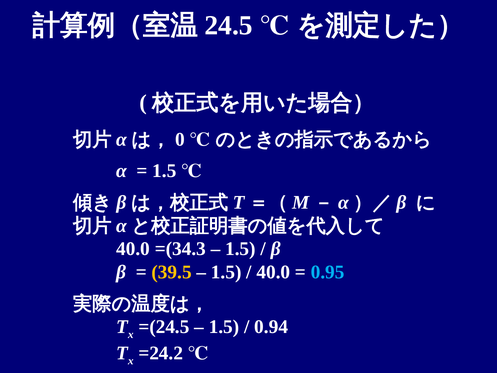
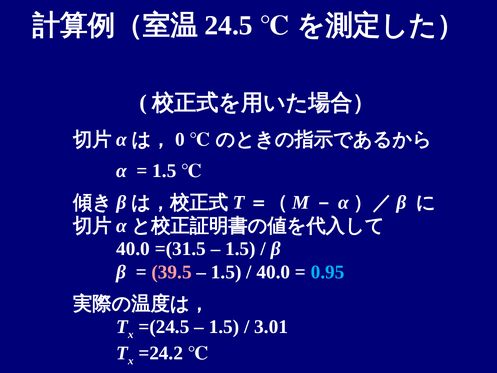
=(34.3: =(34.3 -> =(31.5 (180, 249)
39.5 colour: yellow -> pink (172, 272)
0.94: 0.94 -> 3.01 (271, 327)
